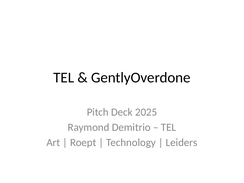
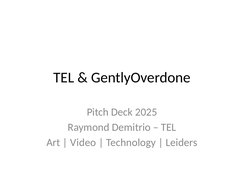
Roept: Roept -> Video (83, 143)
